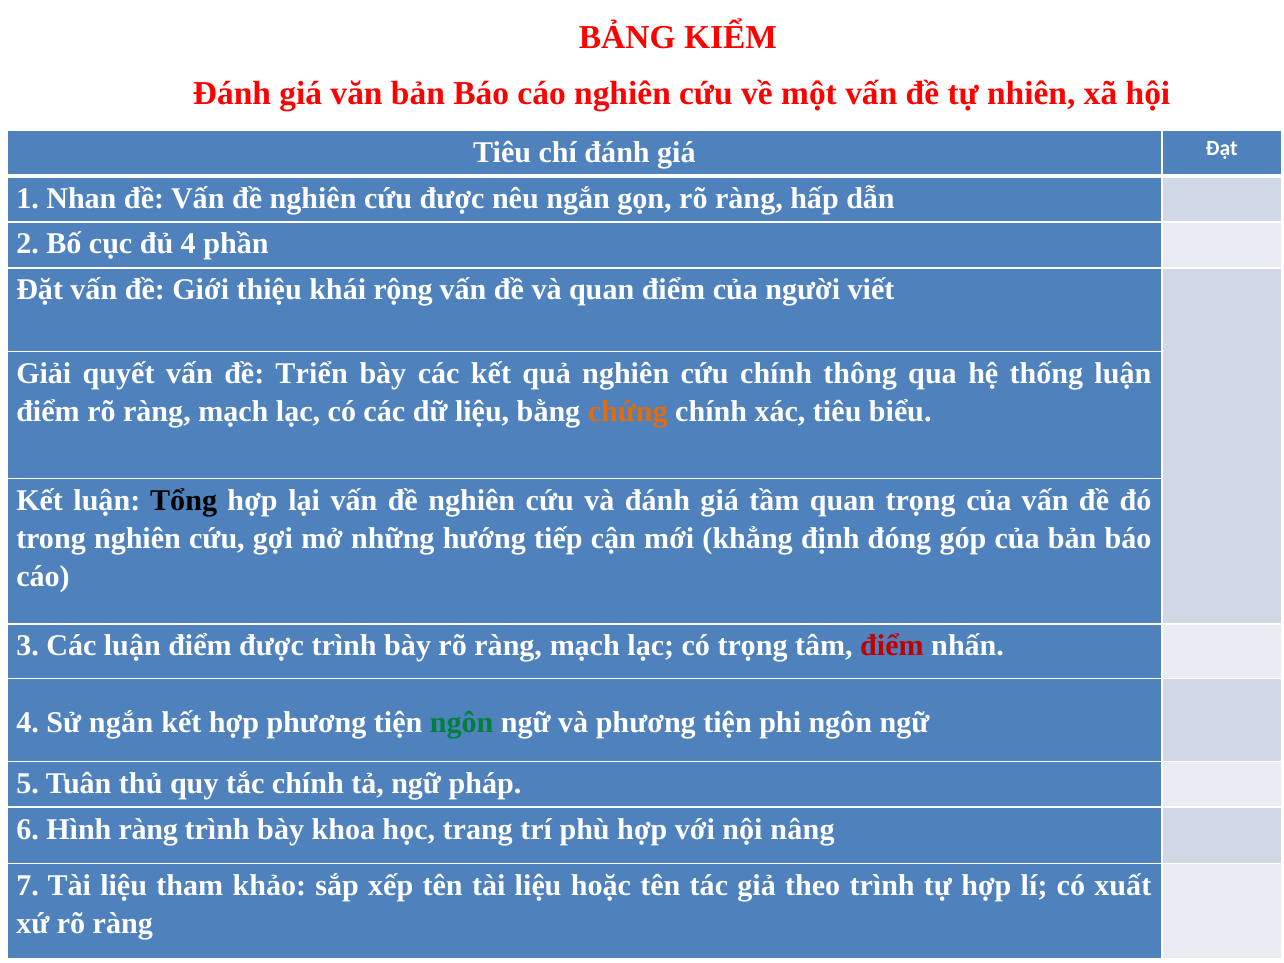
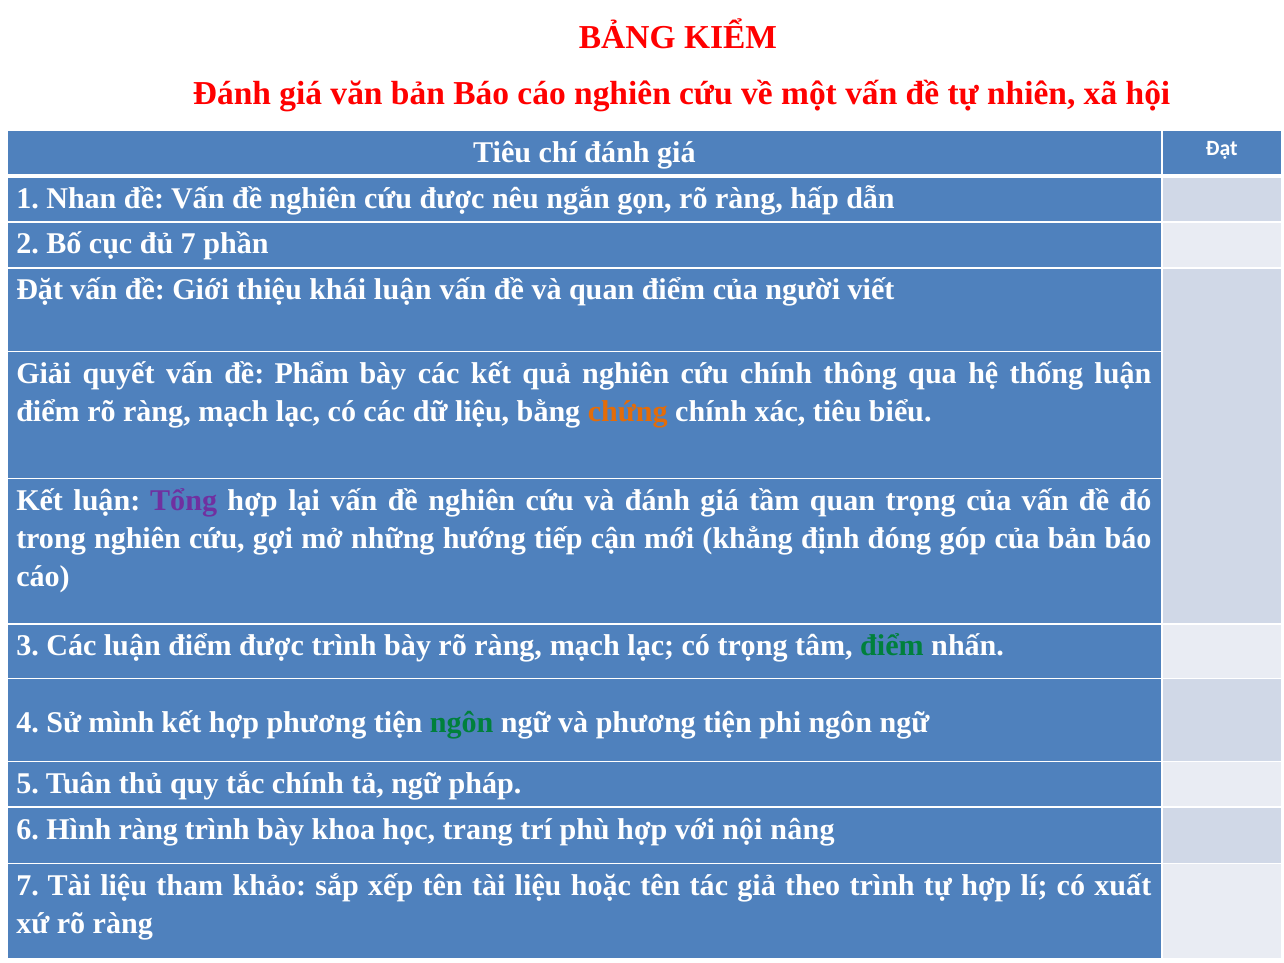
đủ 4: 4 -> 7 (188, 244)
khái rộng: rộng -> luận (403, 290)
Triển: Triển -> Phẩm (312, 373)
Tổng colour: black -> purple (184, 500)
điểm colour: red -> green (892, 646)
Sử ngắn: ngắn -> mình (121, 723)
